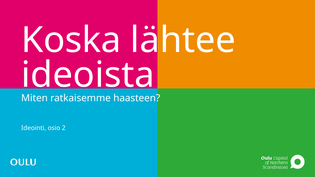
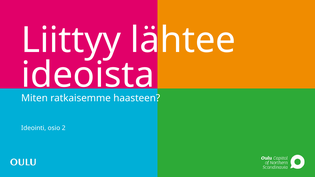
Koska: Koska -> Liittyy (71, 40)
